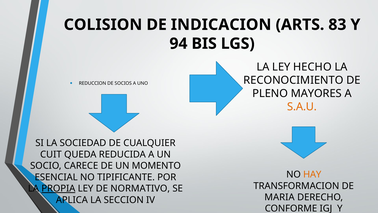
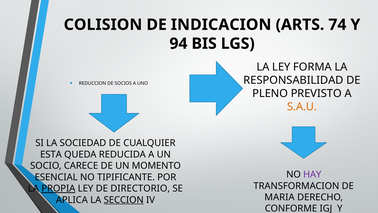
83: 83 -> 74 (337, 25)
HECHO: HECHO -> FORMA (312, 67)
RECONOCIMIENTO: RECONOCIMIENTO -> RESPONSABILIDAD (293, 80)
MAYORES: MAYORES -> PREVISTO (316, 93)
CUIT: CUIT -> ESTA (51, 154)
HAY colour: orange -> purple (312, 174)
NORMATIVO: NORMATIVO -> DIRECTORIO (140, 188)
SECCION underline: none -> present (124, 200)
